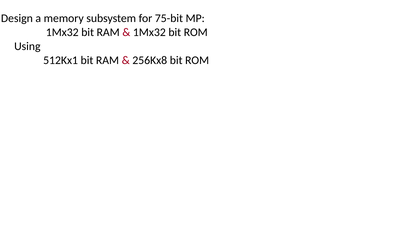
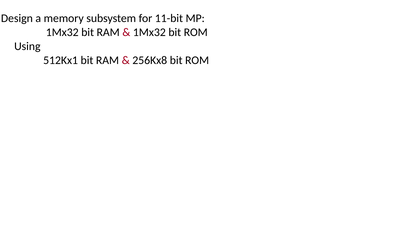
75-bit: 75-bit -> 11-bit (169, 18)
